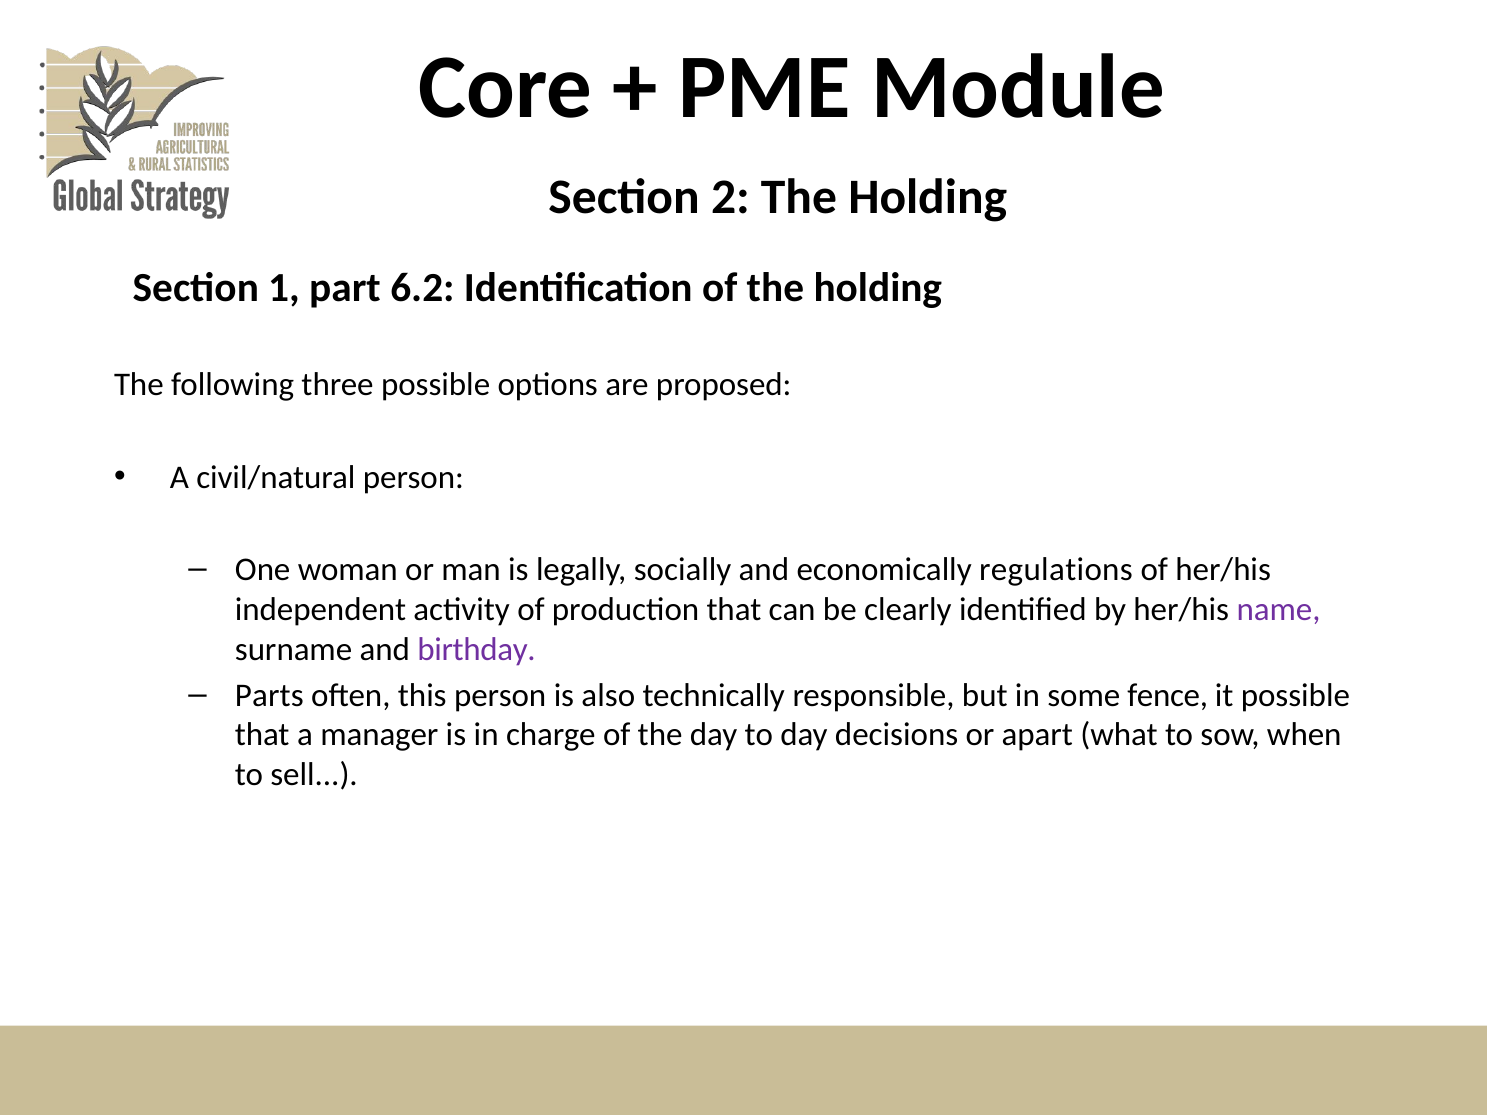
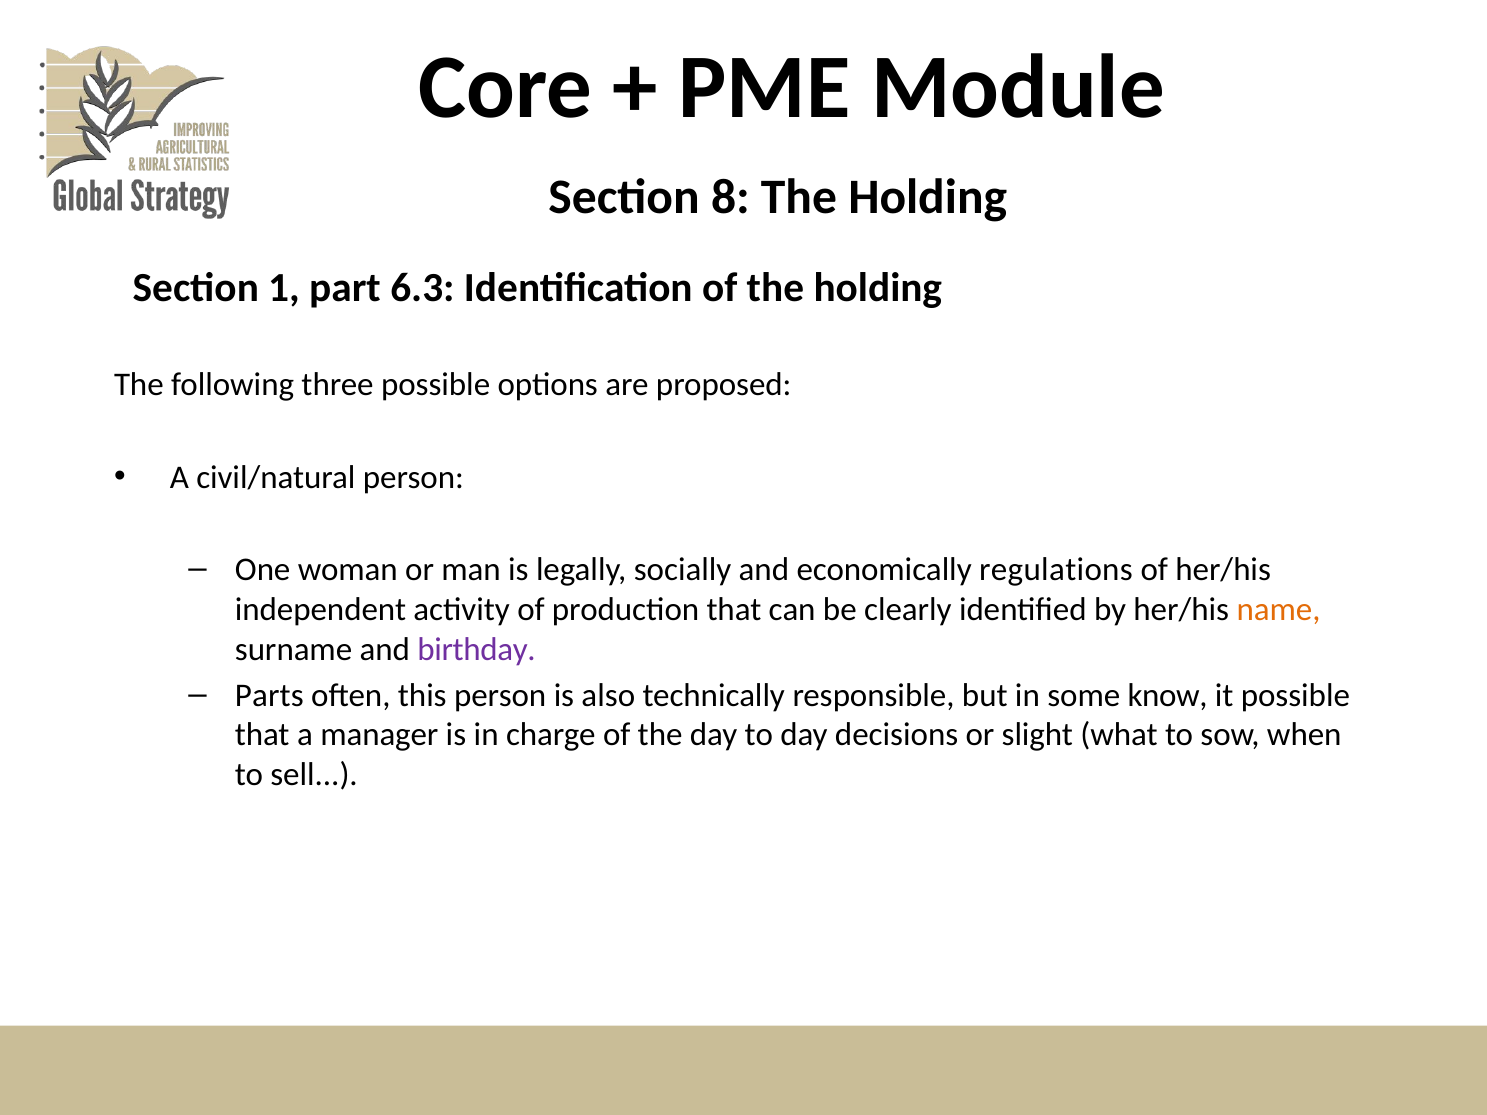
2: 2 -> 8 (730, 198)
6.2: 6.2 -> 6.3 (422, 288)
name colour: purple -> orange (1279, 610)
fence: fence -> know (1168, 696)
apart: apart -> slight (1037, 735)
